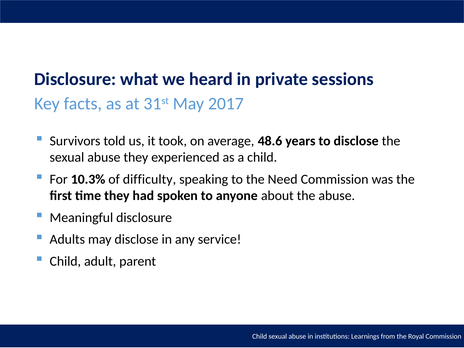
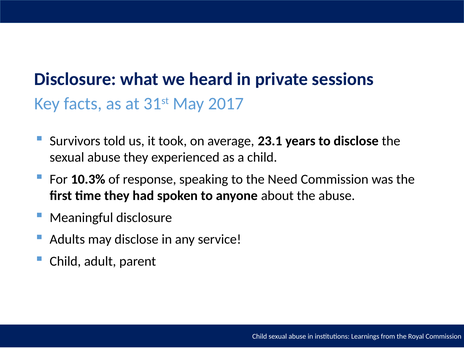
48.6: 48.6 -> 23.1 (270, 141)
difficulty: difficulty -> response (150, 179)
